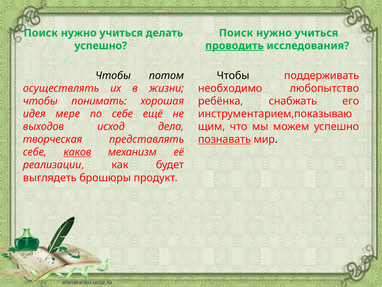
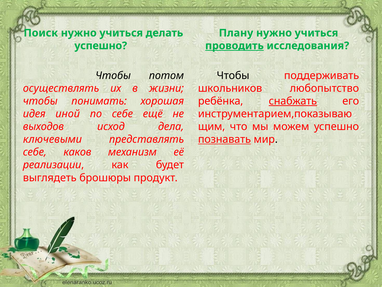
Поиск: Поиск -> Плану (236, 33)
необходимо: необходимо -> школьников (230, 88)
снабжать underline: none -> present (293, 101)
мере: мере -> иной (68, 114)
творческая: творческая -> ключевыми (52, 139)
каков underline: present -> none (77, 152)
